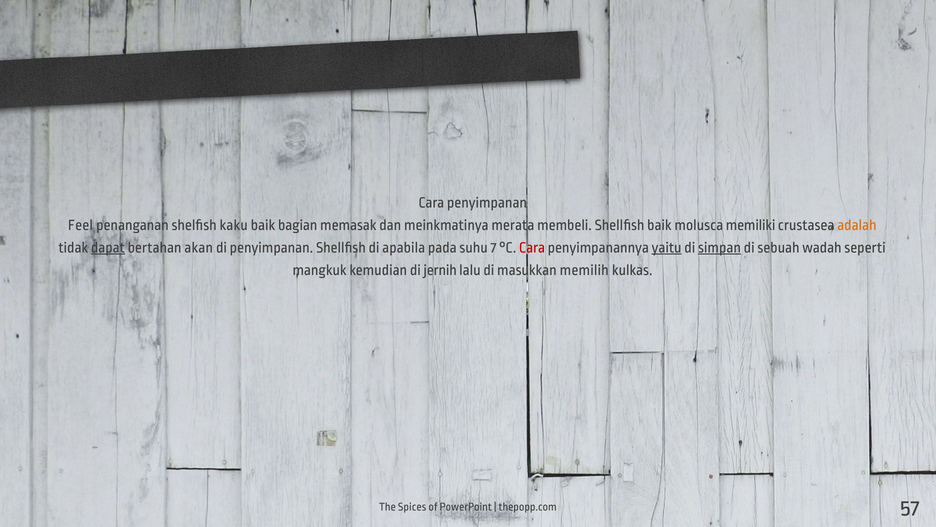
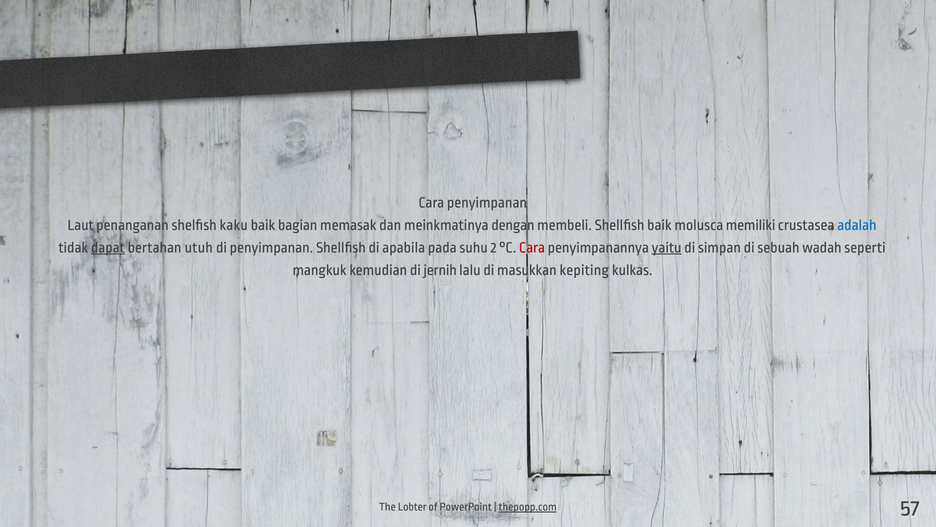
Feel: Feel -> Laut (81, 225)
merata: merata -> dengan (513, 225)
adalah colour: orange -> blue (857, 225)
akan: akan -> utuh (199, 247)
7: 7 -> 2 (494, 247)
simpan underline: present -> none (719, 247)
memilih: memilih -> kepiting (584, 270)
Spices: Spices -> Lobter (412, 507)
thepopp.com underline: none -> present (528, 507)
